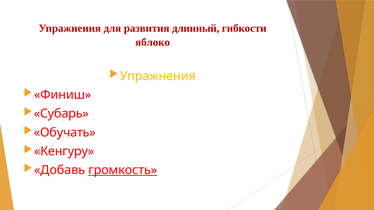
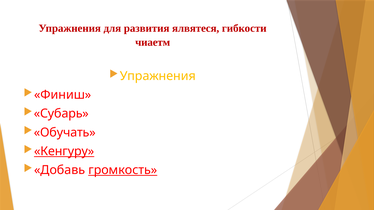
длинный: длинный -> ялвятеся (196, 28)
яблоко: яблоко -> чиаетм (153, 42)
Кенгуру underline: none -> present (64, 152)
